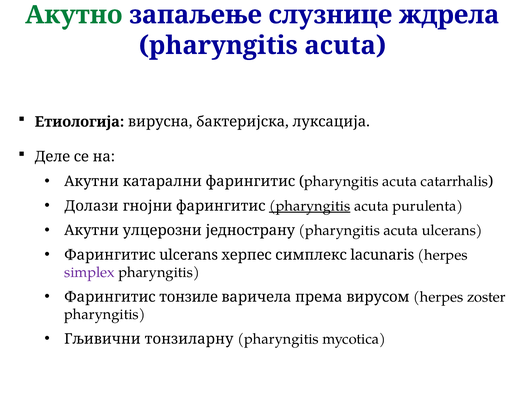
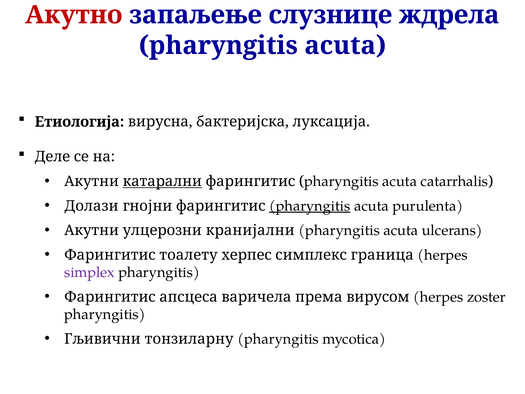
Акутно colour: green -> red (74, 15)
катарални underline: none -> present (162, 181)
једнострану: једнострану -> кранијални (250, 230)
Фарингитис ulcerans: ulcerans -> тоалету (188, 255)
lacunaris: lacunaris -> граница (382, 255)
тонзиле: тонзиле -> апсцеса (189, 297)
